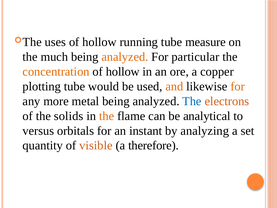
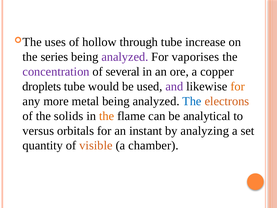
running: running -> through (139, 42)
measure: measure -> increase (205, 42)
much: much -> series (54, 57)
analyzed colour: orange -> purple (125, 57)
particular: particular -> vaporises (195, 57)
concentration colour: orange -> purple (56, 71)
hollow: hollow -> several (123, 71)
plotting: plotting -> droplets (42, 86)
and colour: orange -> purple (174, 86)
therefore: therefore -> chamber (153, 145)
